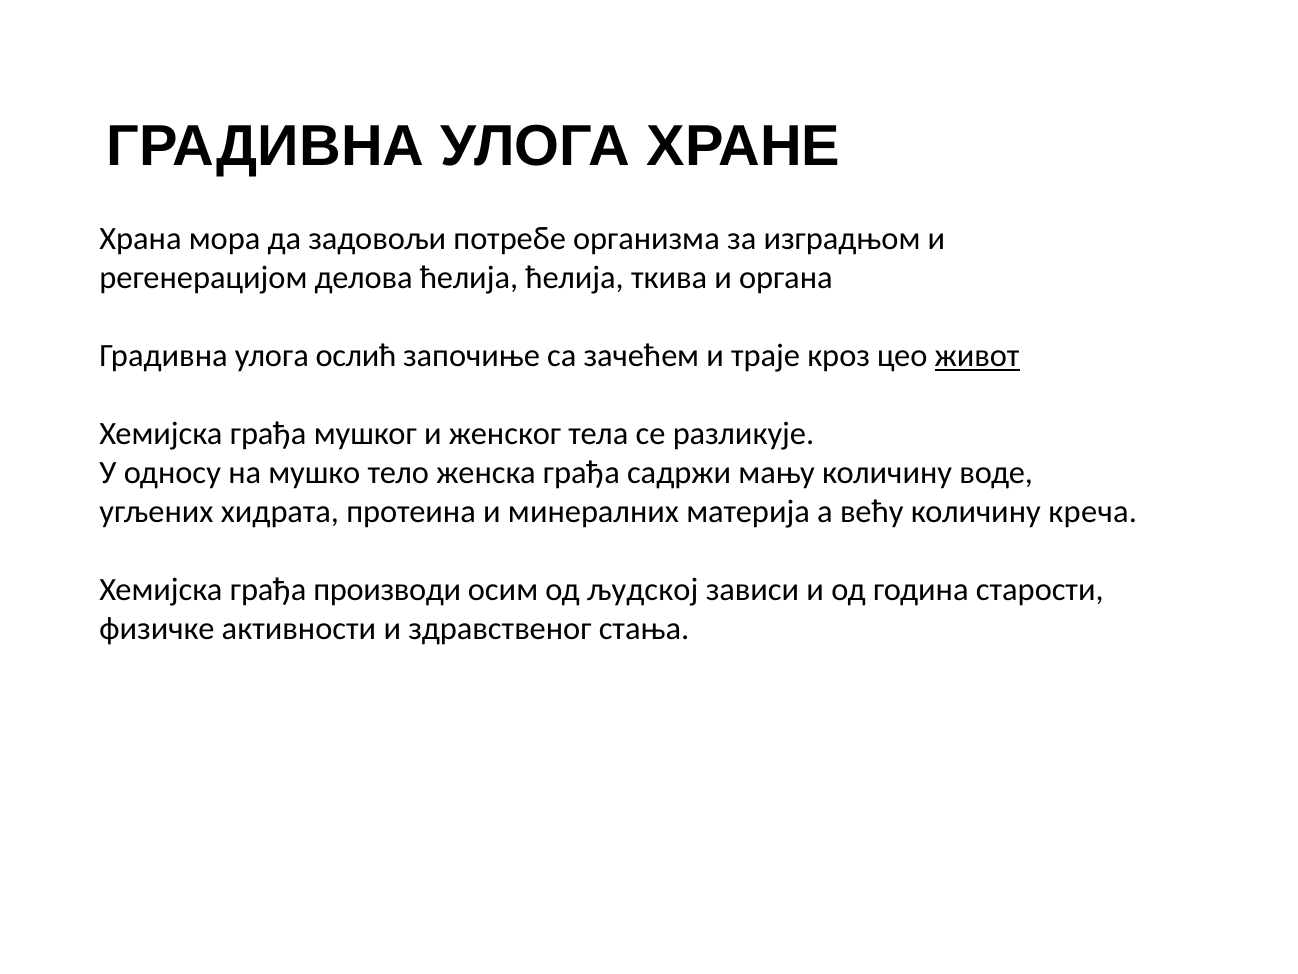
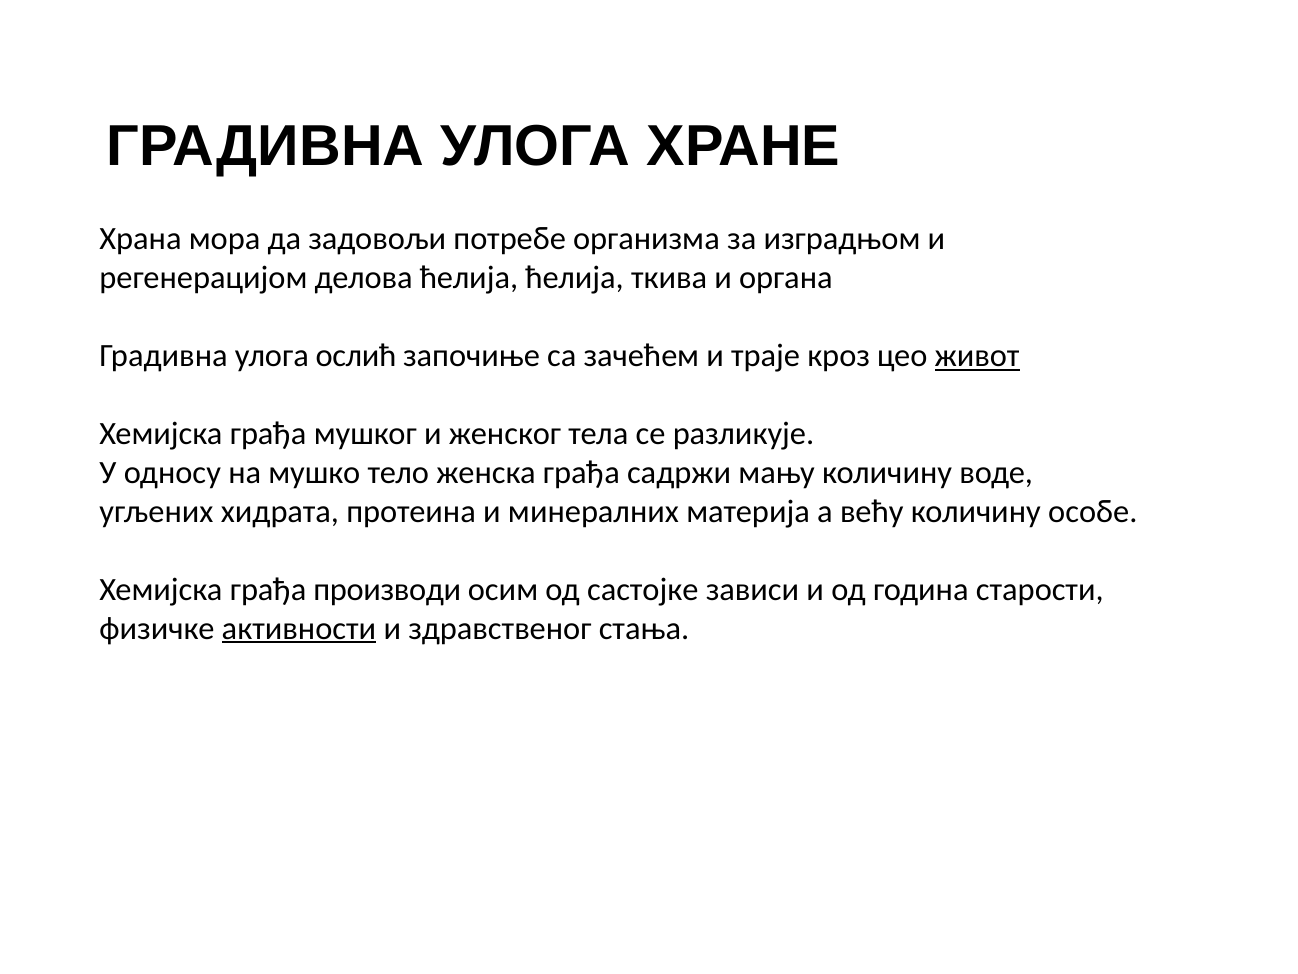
креча: креча -> особе (1093, 511)
људској: људској -> састојке (643, 589)
активности underline: none -> present (299, 628)
